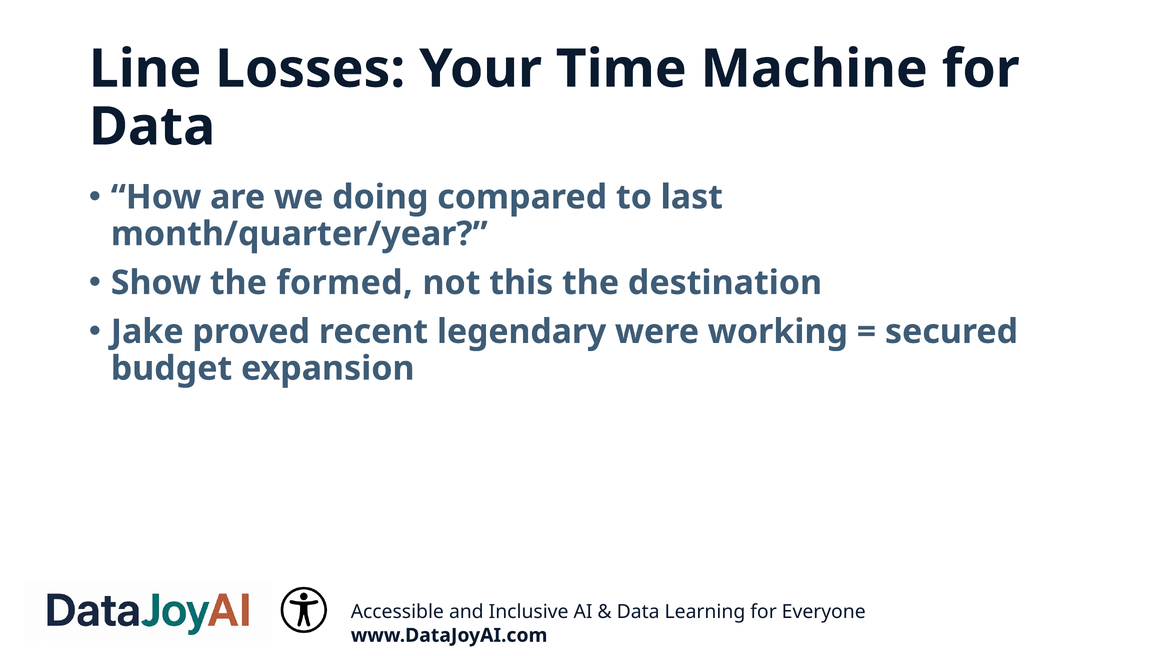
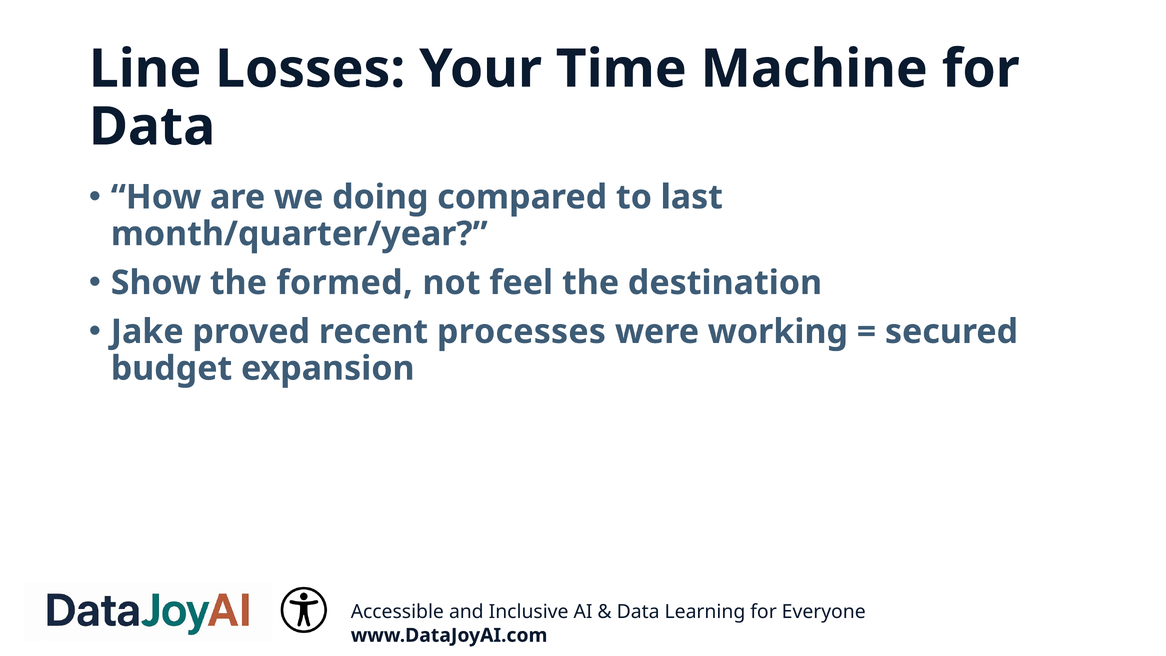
this: this -> feel (521, 283)
legendary: legendary -> processes (521, 332)
